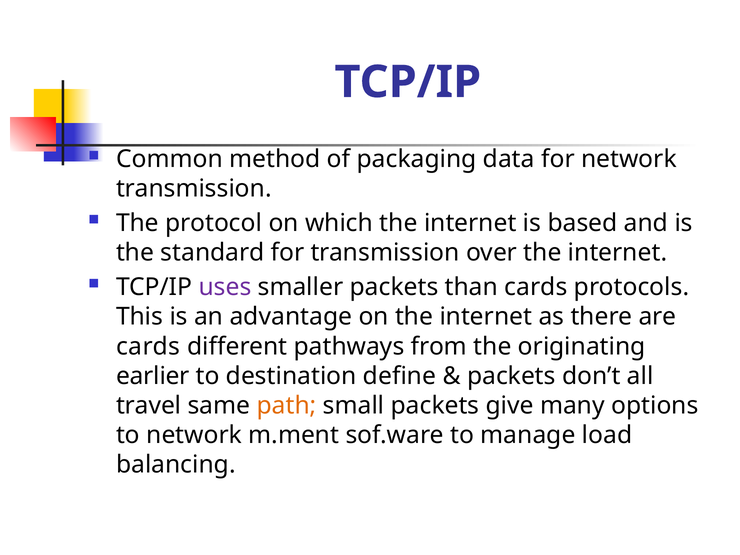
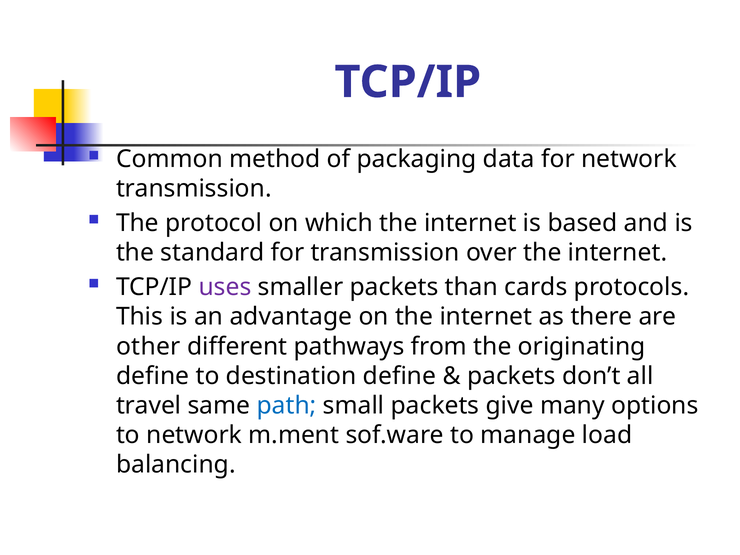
cards: cards -> other (148, 346)
earlier: earlier -> define (153, 376)
path colour: orange -> blue (287, 406)
